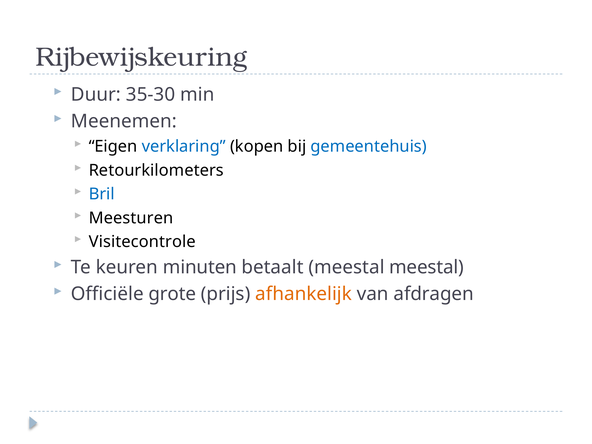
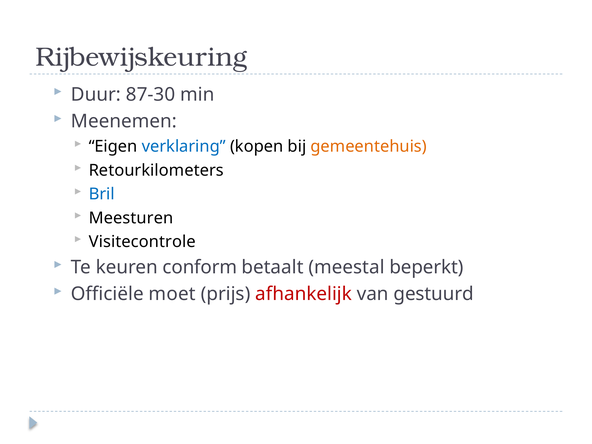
35-30: 35-30 -> 87-30 (151, 95)
gemeentehuis colour: blue -> orange (369, 146)
minuten: minuten -> conform (200, 267)
meestal meestal: meestal -> beperkt (426, 267)
grote: grote -> moet (172, 294)
afhankelijk colour: orange -> red (304, 294)
afdragen: afdragen -> gestuurd (434, 294)
